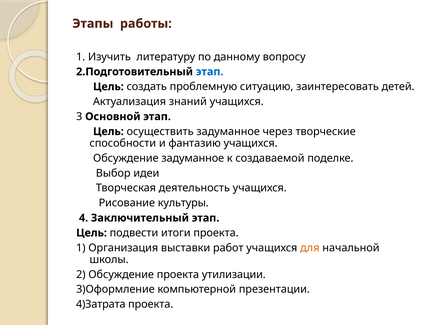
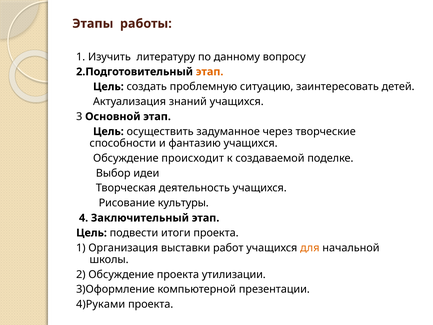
этап colour: blue -> orange (210, 72)
Обсуждение задуманное: задуманное -> происходит (193, 158)
4)Затрата: 4)Затрата -> 4)Руками (101, 304)
